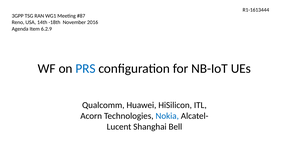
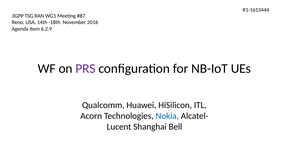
PRS colour: blue -> purple (86, 69)
